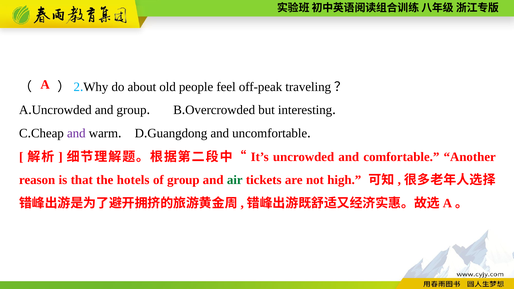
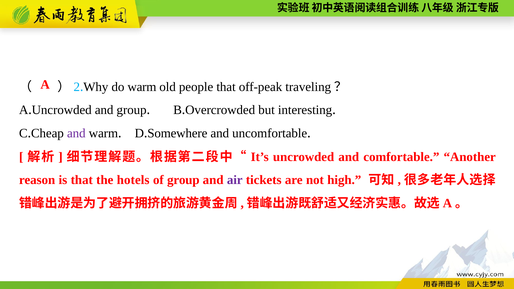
do about: about -> warm (142, 87)
people feel: feel -> that (226, 87)
Guangdong: Guangdong -> Somewhere (177, 133)
air colour: green -> purple (235, 180)
